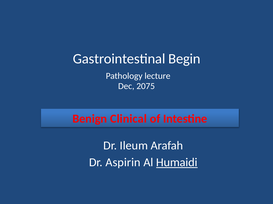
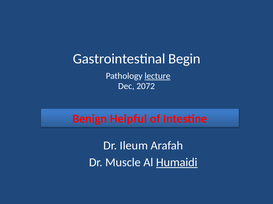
lecture underline: none -> present (157, 76)
2075: 2075 -> 2072 (146, 86)
Clinical: Clinical -> Helpful (128, 119)
Aspirin: Aspirin -> Muscle (123, 163)
